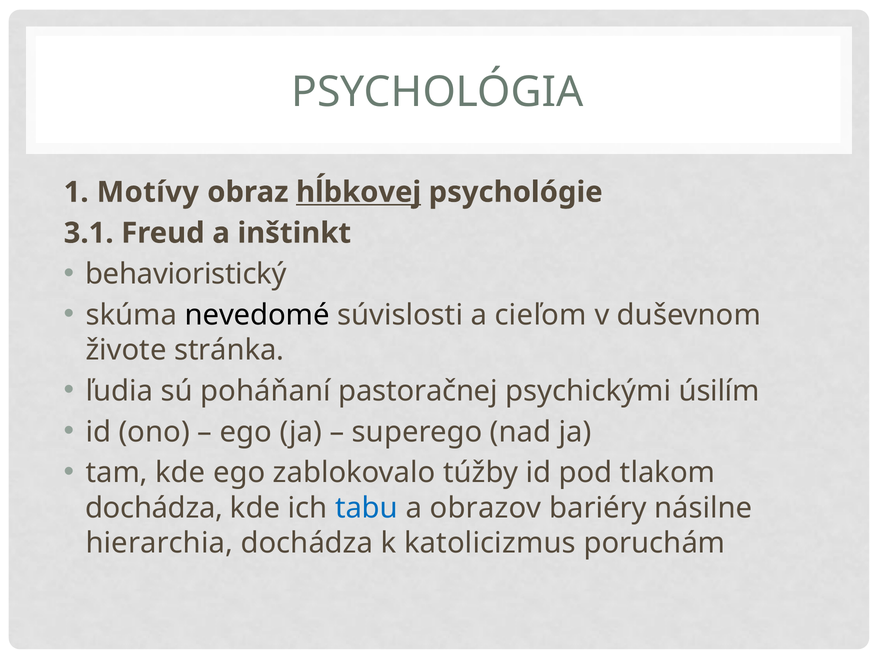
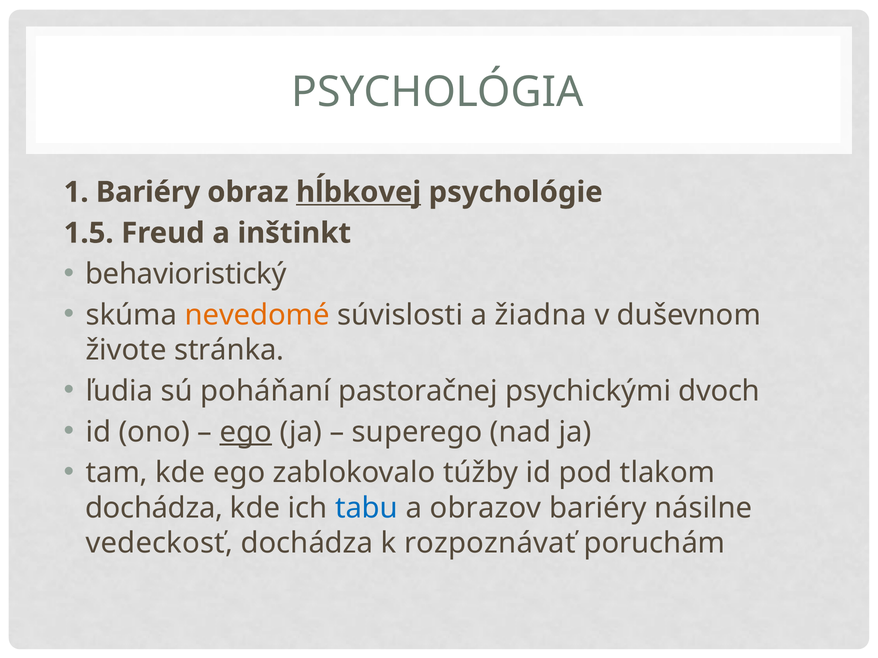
1 Motívy: Motívy -> Bariéry (148, 192)
3.1: 3.1 -> 1.5 (89, 233)
nevedomé colour: black -> orange (257, 315)
cieľom: cieľom -> žiadna (541, 315)
úsilím: úsilím -> dvoch (719, 391)
ego underline: none -> present (246, 432)
hierarchia: hierarchia -> vedeckosť (159, 543)
katolicizmus: katolicizmus -> rozpoznávať (490, 543)
